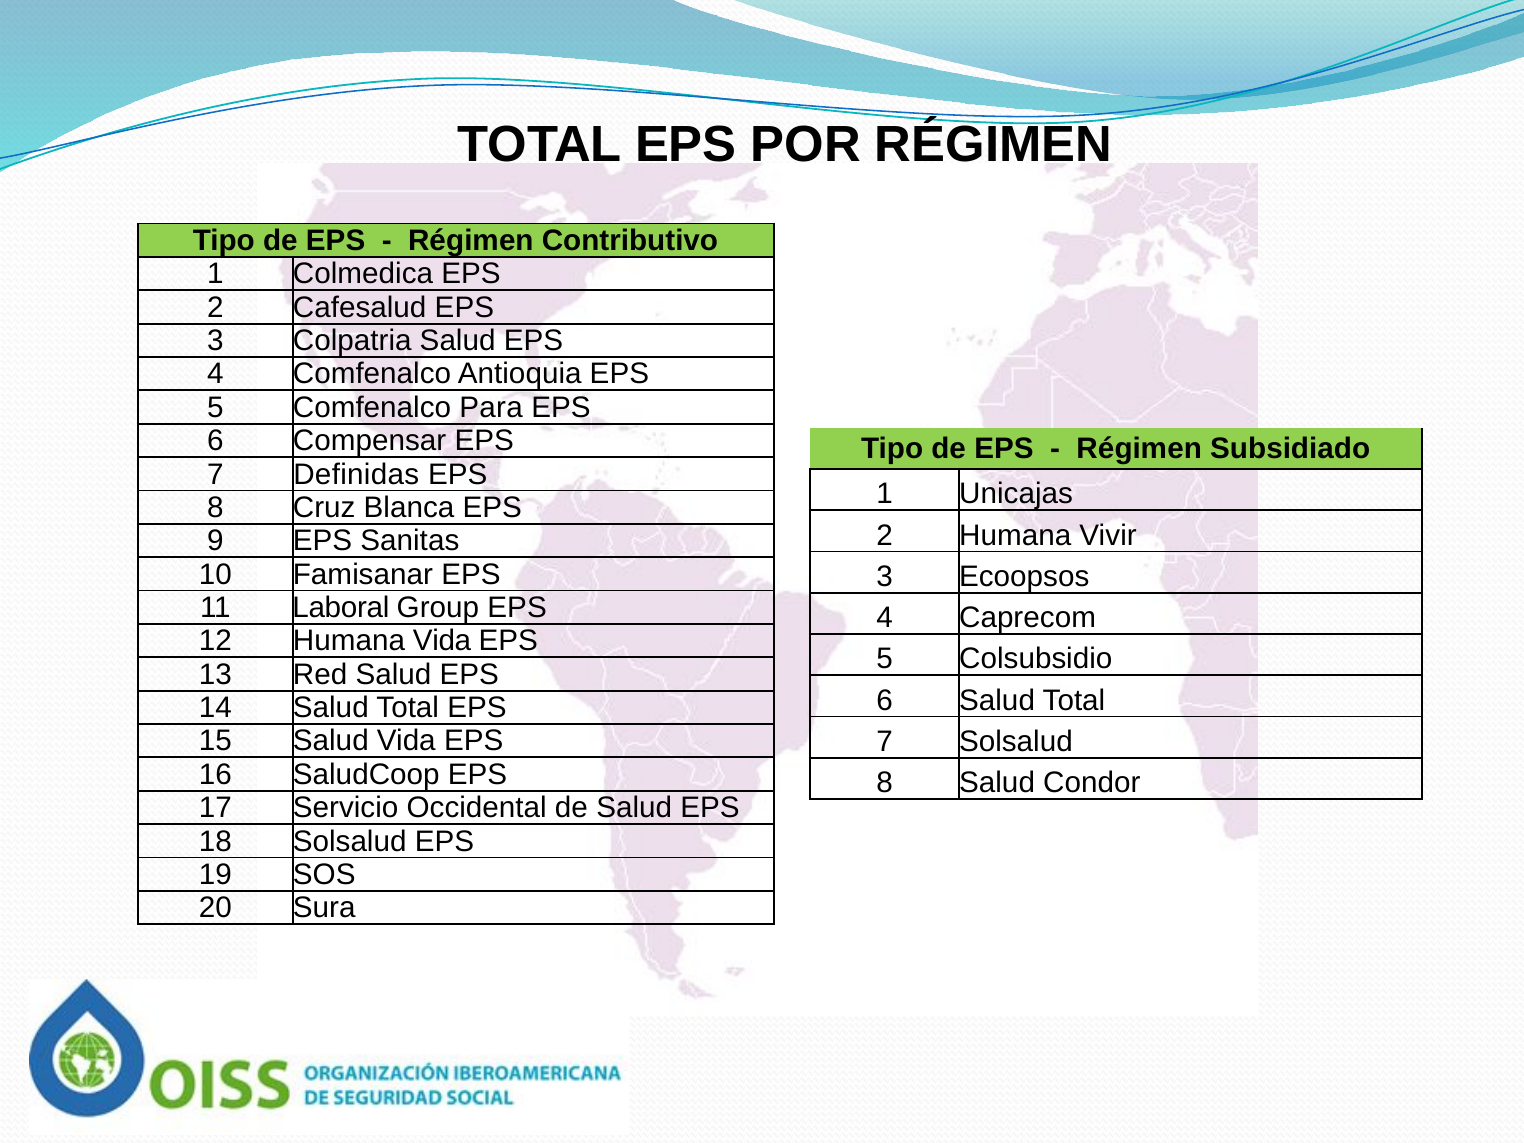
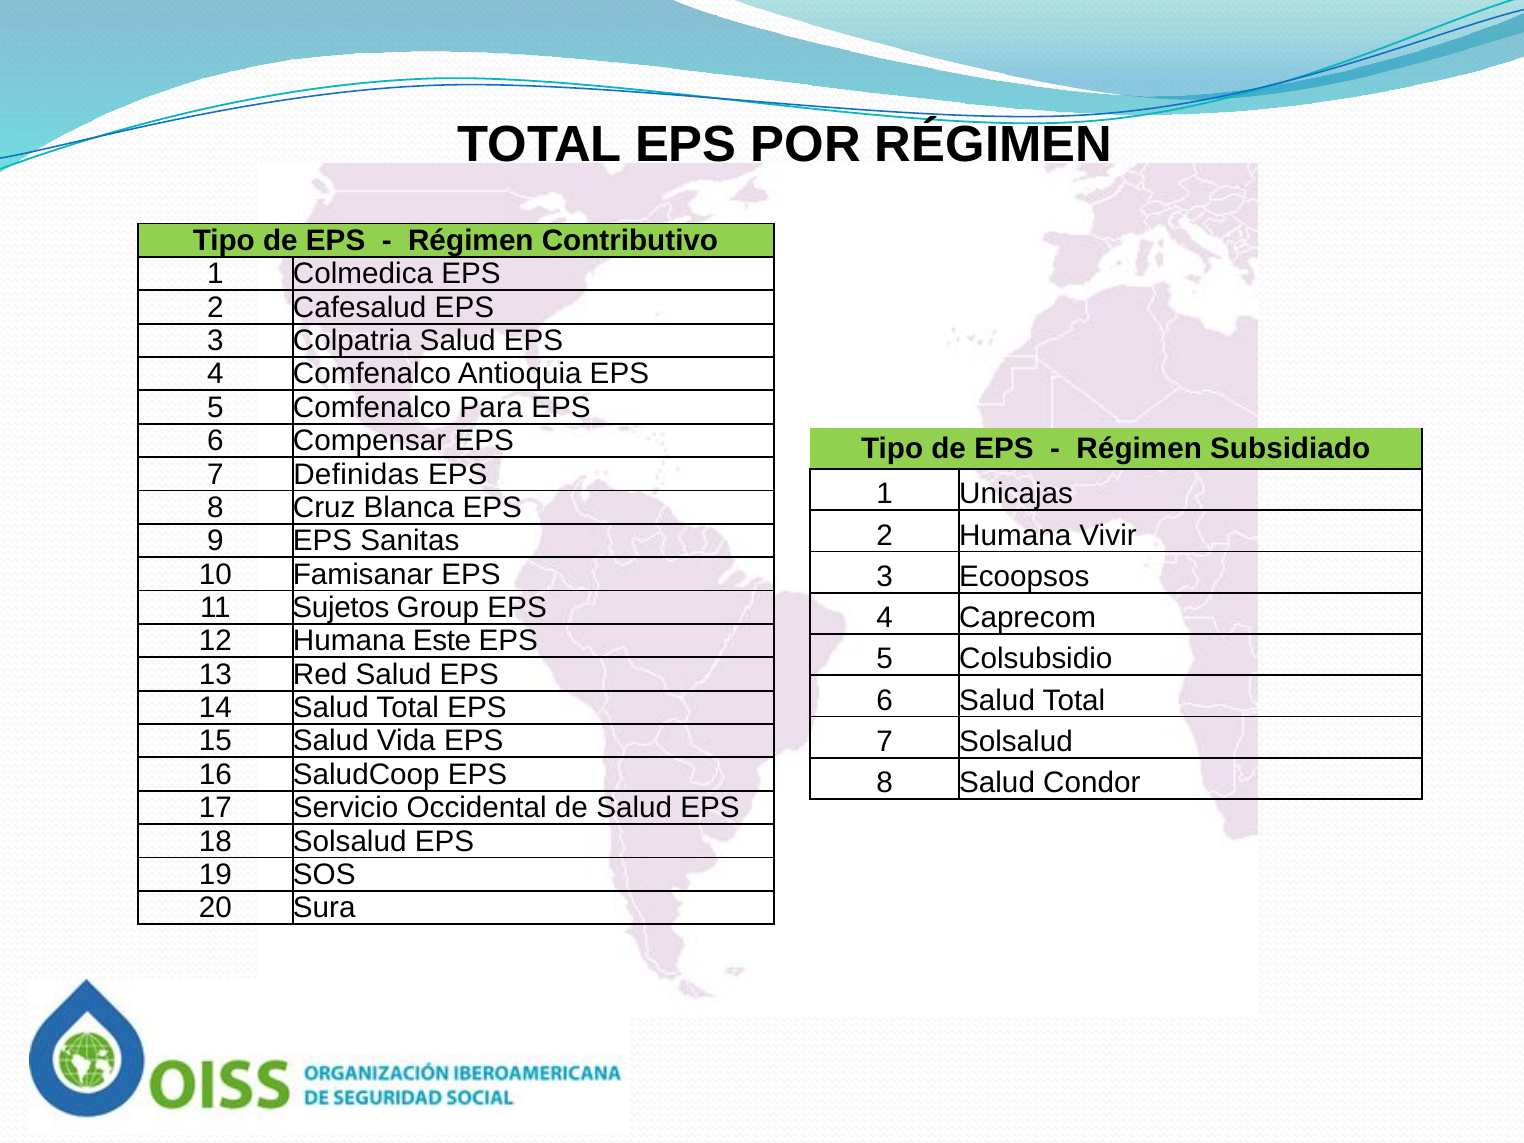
Laboral: Laboral -> Sujetos (341, 608)
Humana Vida: Vida -> Este (442, 641)
